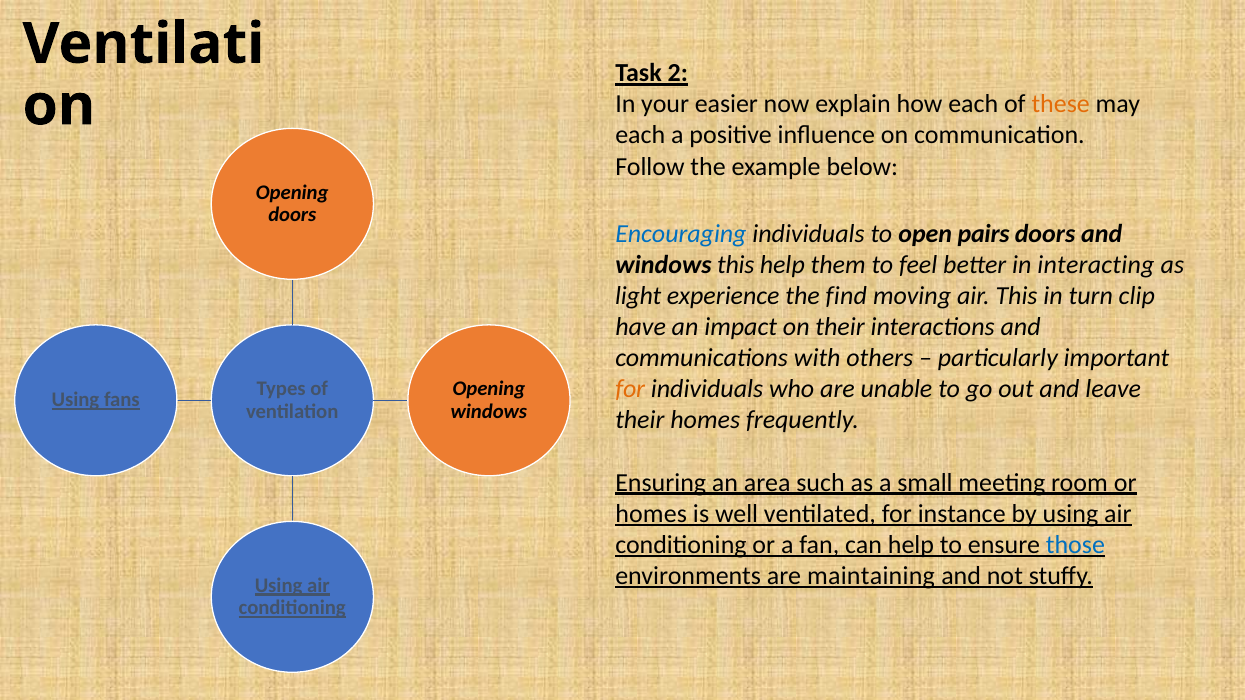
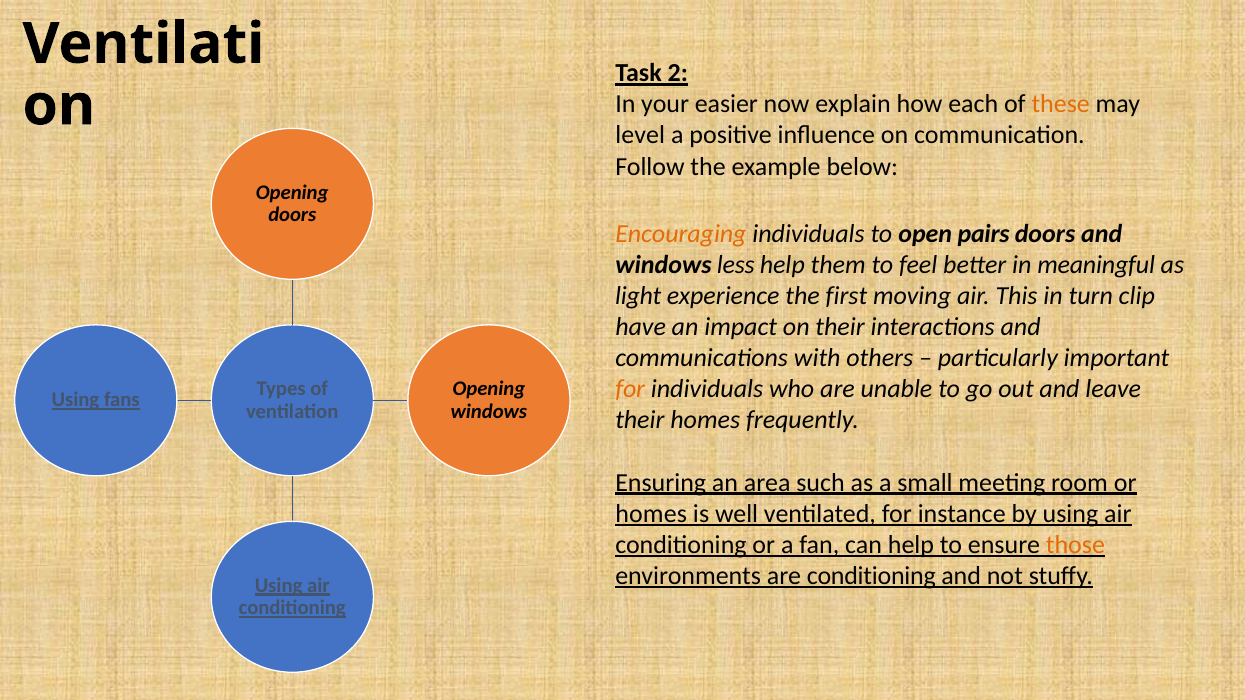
each: each -> level (640, 135)
Encouraging colour: blue -> orange (681, 234)
windows this: this -> less (736, 265)
interacting: interacting -> meaningful (1096, 265)
find: find -> first (846, 296)
those colour: blue -> orange (1075, 545)
are maintaining: maintaining -> conditioning (871, 576)
